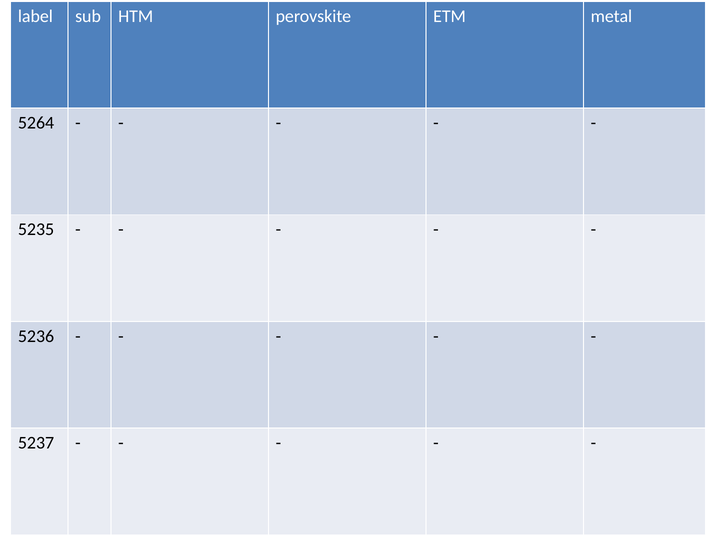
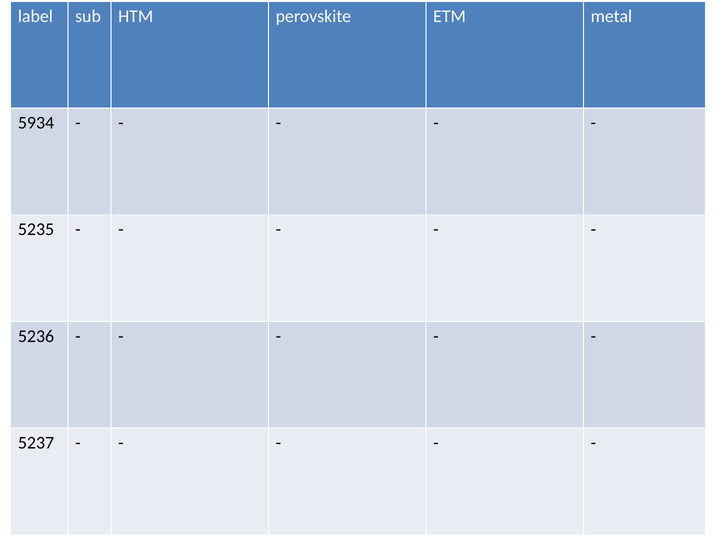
5264: 5264 -> 5934 (36, 123)
